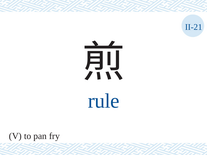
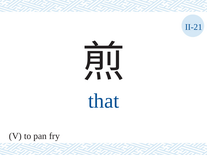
rule: rule -> that (104, 101)
